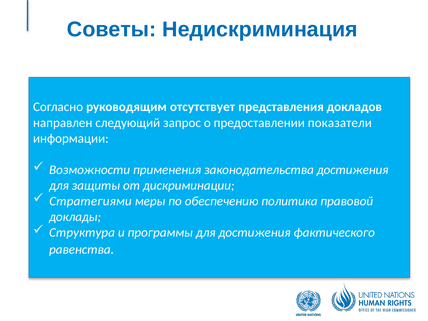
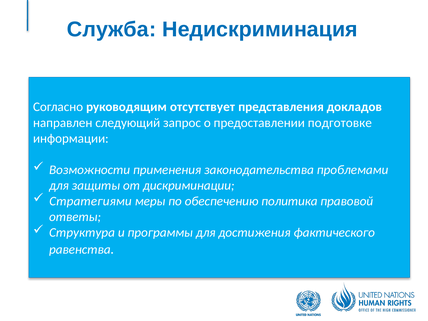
Советы: Советы -> Служба (112, 29)
показатели: показатели -> подготовке (340, 123)
законодательства достижения: достижения -> проблемами (353, 170)
доклады: доклады -> ответы (75, 217)
